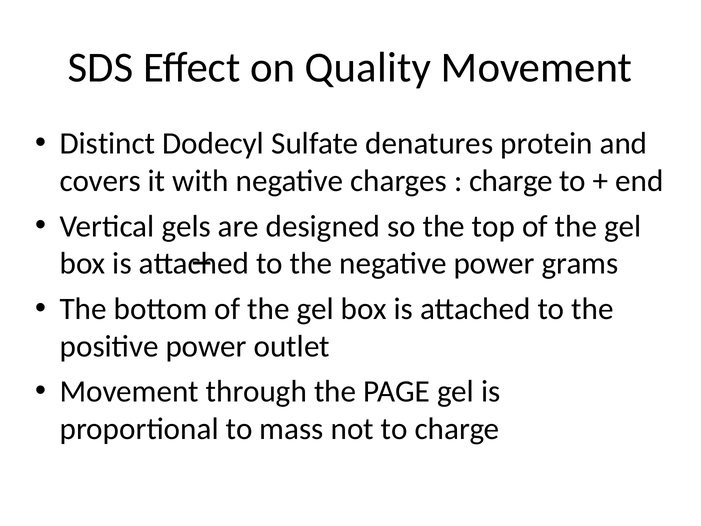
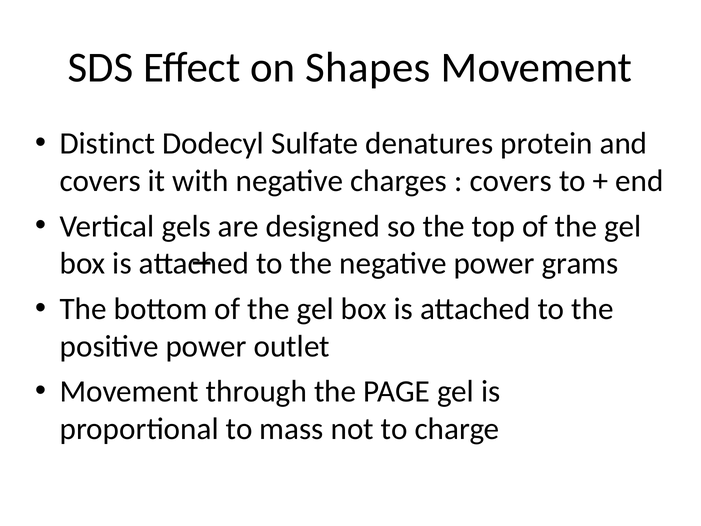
Quality: Quality -> Shapes (368, 68)
charge: charge -> covers (511, 181)
